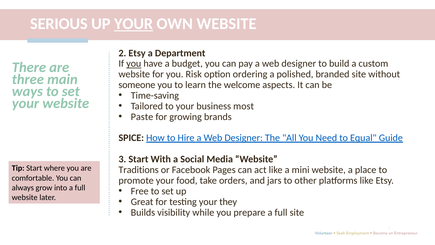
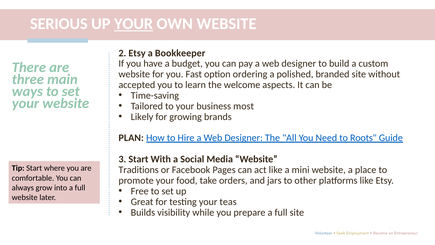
Department: Department -> Bookkeeper (180, 53)
you underline: present -> none (134, 64)
Risk: Risk -> Fast (194, 74)
someone: someone -> accepted (137, 85)
Paste: Paste -> Likely (142, 117)
SPICE: SPICE -> PLAN (131, 138)
Equal: Equal -> Roots (363, 138)
they: they -> teas (228, 202)
